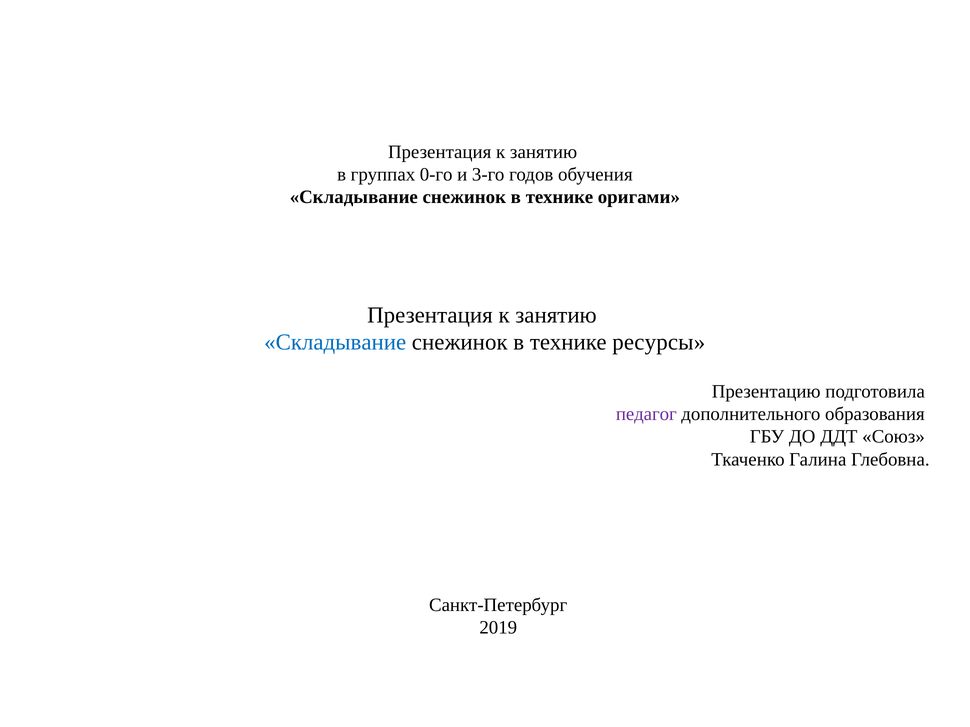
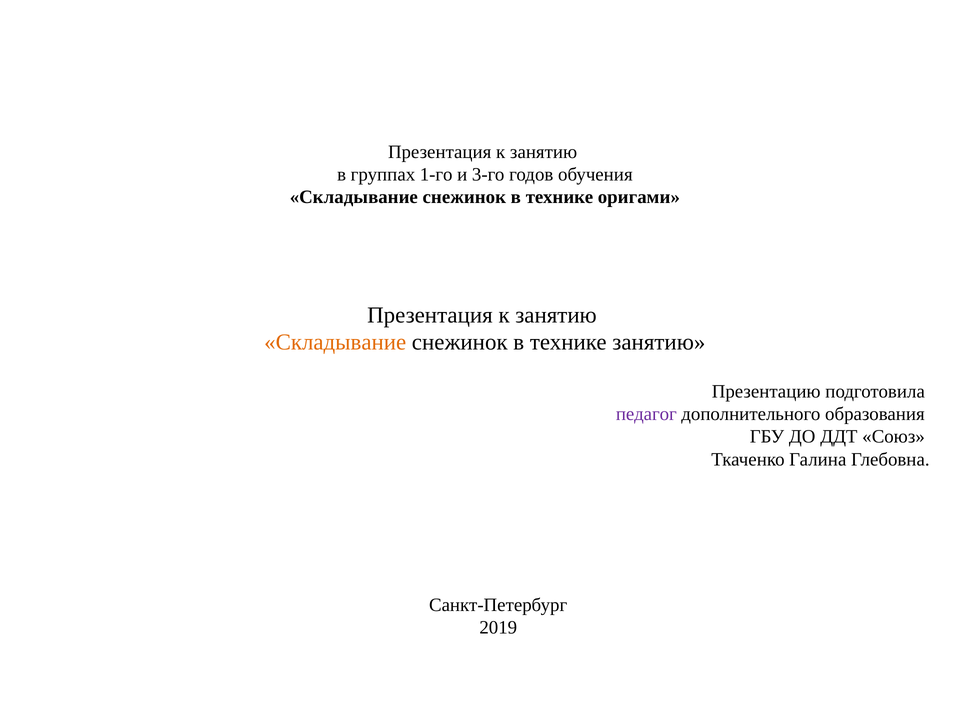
0-го: 0-го -> 1-го (436, 175)
Складывание colour: blue -> orange (335, 343)
технике ресурсы: ресурсы -> занятию (659, 343)
